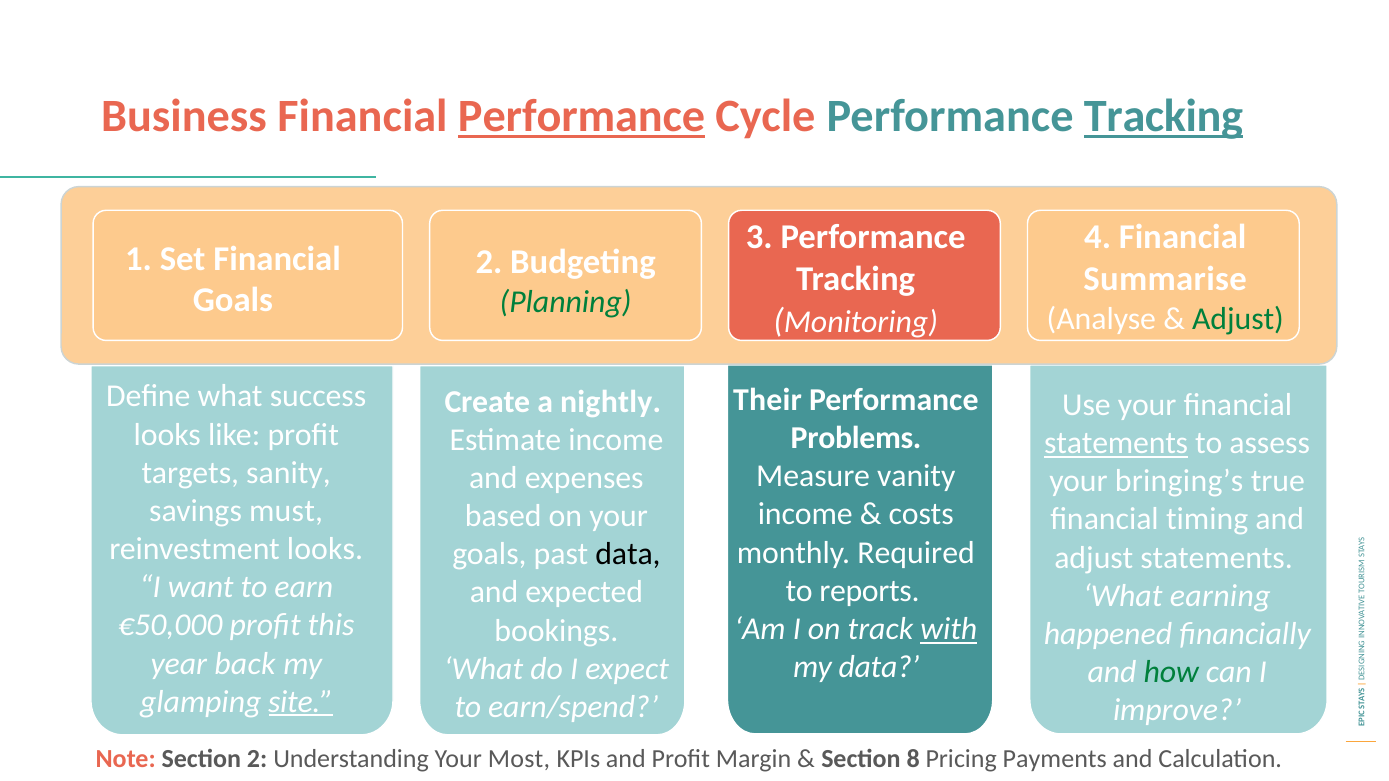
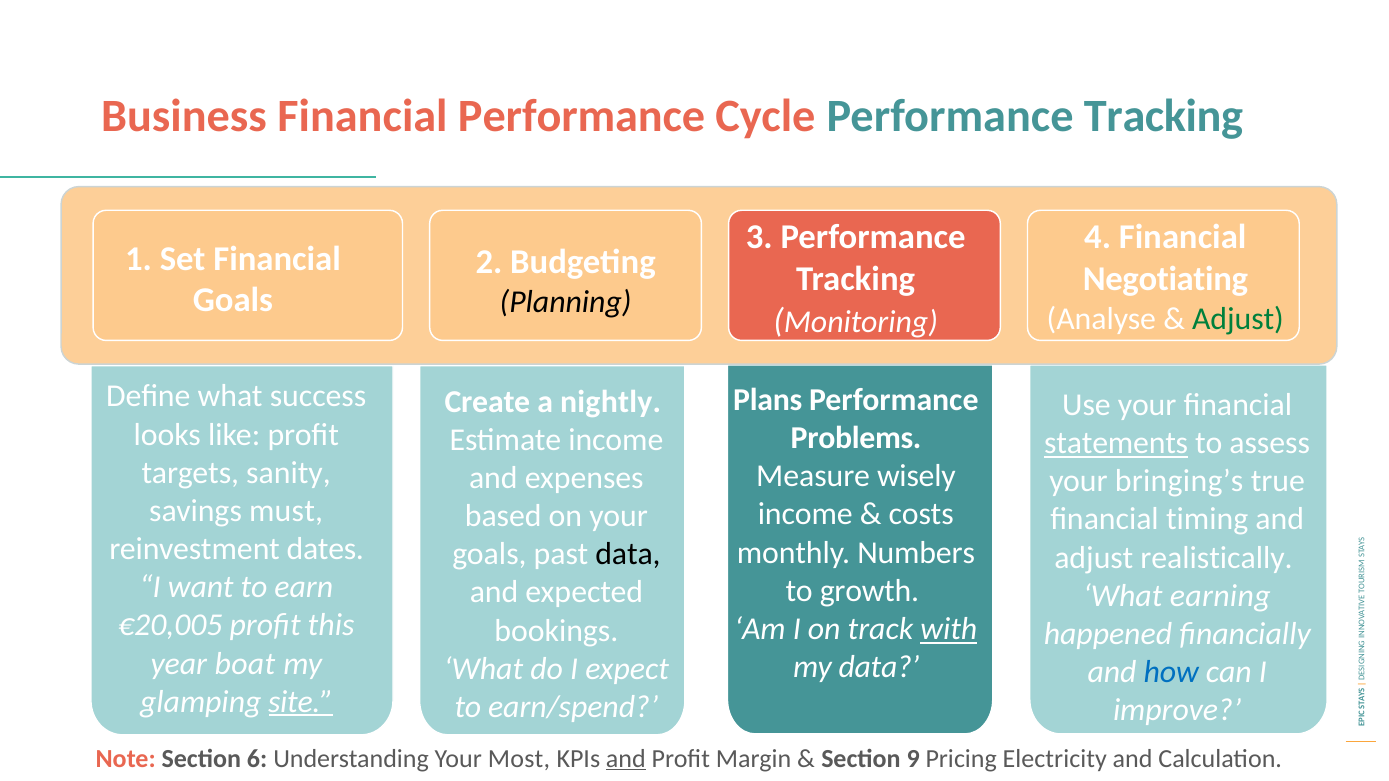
Performance underline: present -> none (582, 117)
Tracking underline: present -> none (1163, 117)
Summarise: Summarise -> Negotiating (1165, 279)
Planning colour: green -> black (566, 302)
Their: Their -> Plans (768, 400)
vanity: vanity -> wisely (916, 476)
reinvestment looks: looks -> dates (325, 549)
Required: Required -> Numbers (916, 553)
adjust statements: statements -> realistically (1217, 558)
reports: reports -> growth (869, 591)
€50,000: €50,000 -> €20,005 (170, 626)
back: back -> boat (245, 664)
how colour: green -> blue (1171, 672)
Section 2: 2 -> 6 (257, 759)
and underline: none -> present (626, 759)
8: 8 -> 9 (913, 759)
Payments: Payments -> Electricity (1055, 759)
